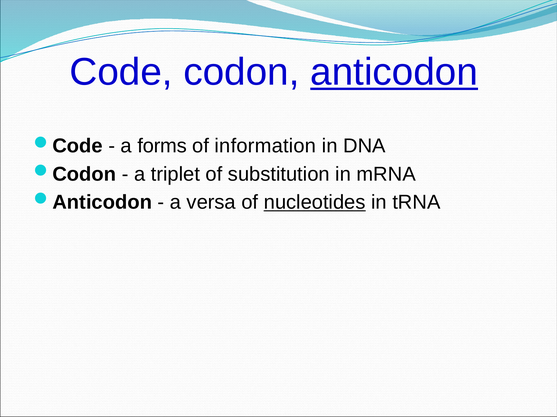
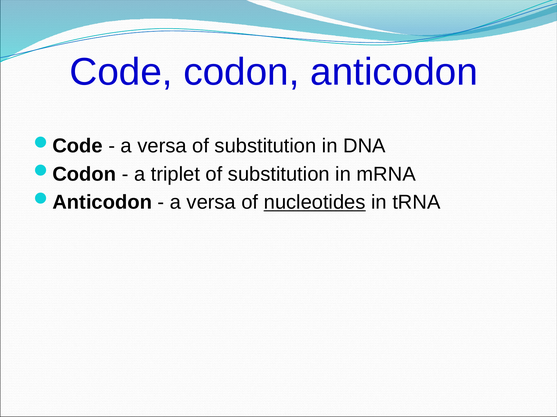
anticodon underline: present -> none (394, 72)
forms: forms -> versa (162, 146)
information: information -> substitution (265, 146)
